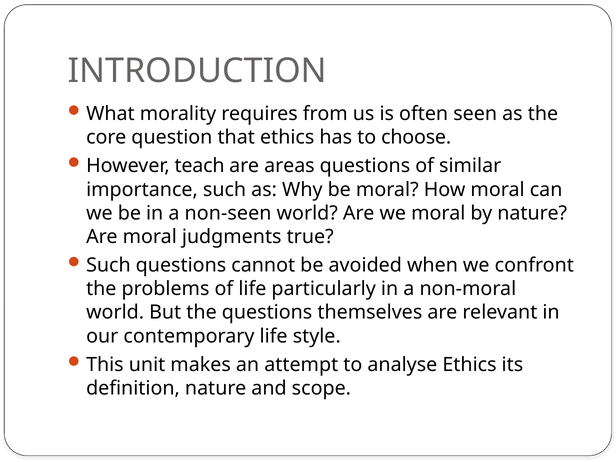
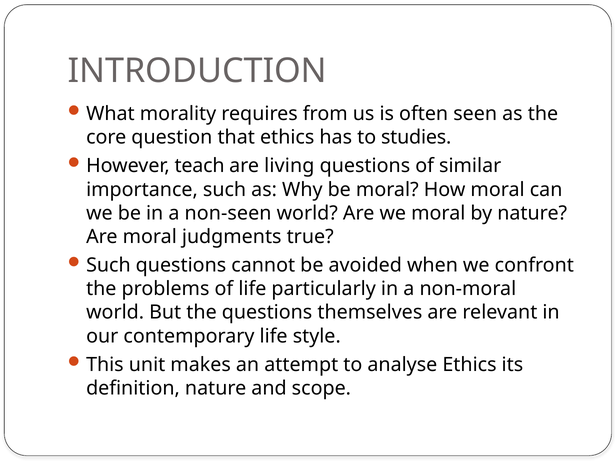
choose: choose -> studies (416, 137)
areas: areas -> living (289, 166)
